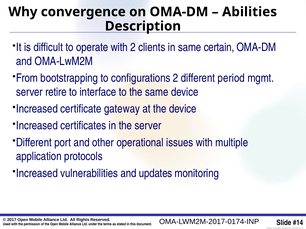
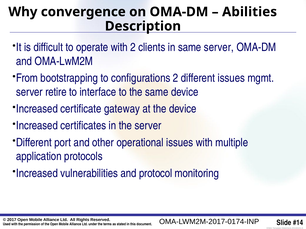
same certain: certain -> server (219, 47)
different period: period -> issues (231, 78)
updates: updates -> protocol (156, 174)
